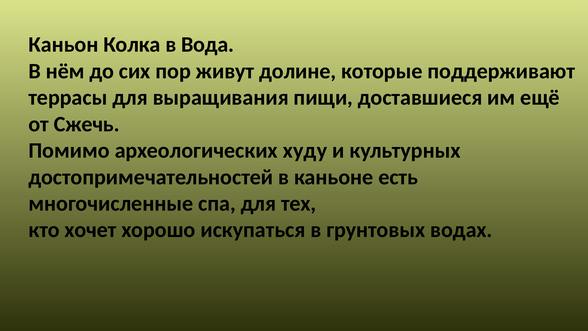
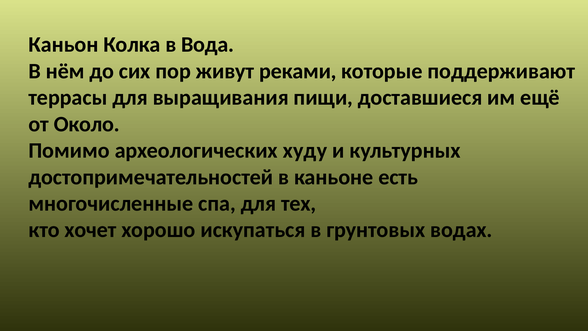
долине: долине -> реками (298, 71)
Сжечь: Сжечь -> Около (87, 124)
